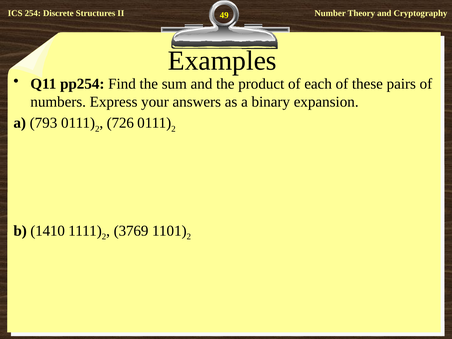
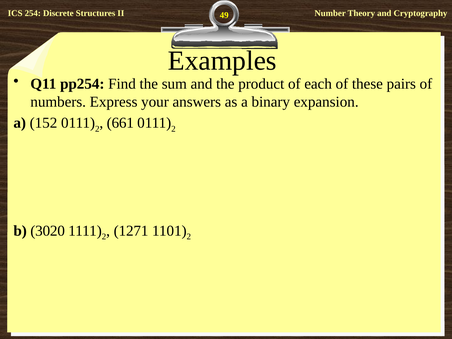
793: 793 -> 152 (43, 123)
726: 726 -> 661 (120, 123)
1410: 1410 -> 3020 (48, 231)
3769: 3769 -> 1271 (131, 231)
